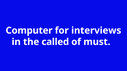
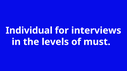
Computer: Computer -> Individual (29, 31)
called: called -> levels (55, 42)
